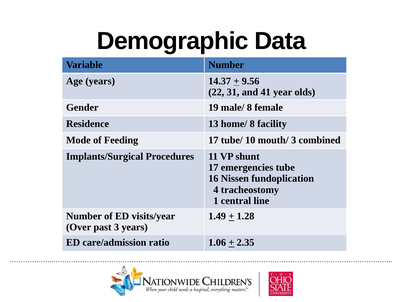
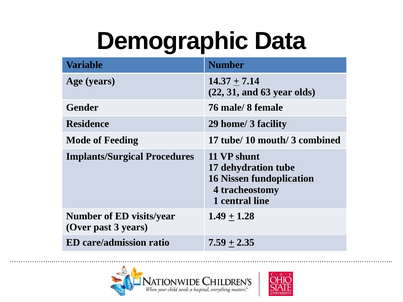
9.56: 9.56 -> 7.14 (251, 81)
41: 41 -> 63 (266, 92)
19: 19 -> 76 (213, 107)
13: 13 -> 29 (213, 124)
home/ 8: 8 -> 3 (252, 124)
emergencies: emergencies -> dehydration (247, 168)
1.06: 1.06 -> 7.59 (217, 243)
